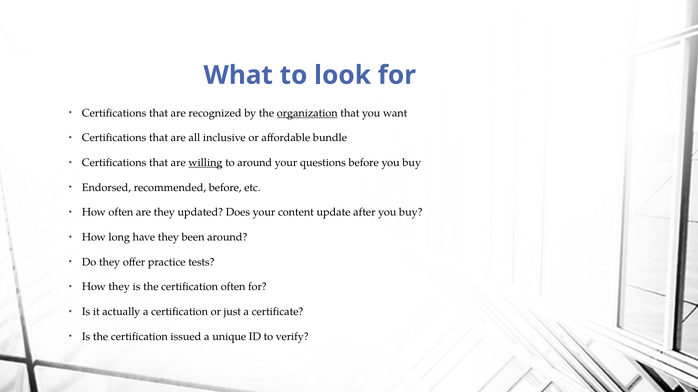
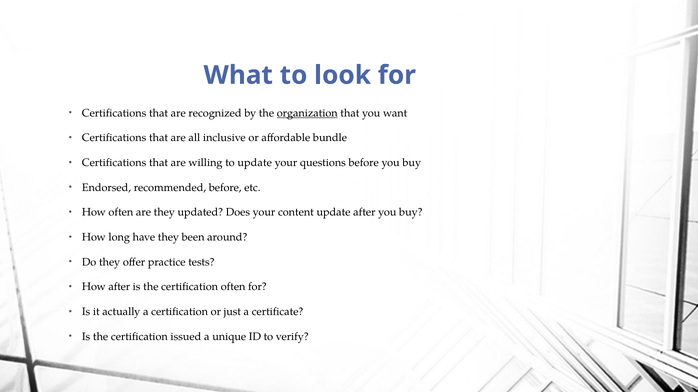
willing underline: present -> none (205, 163)
to around: around -> update (255, 163)
How they: they -> after (119, 287)
